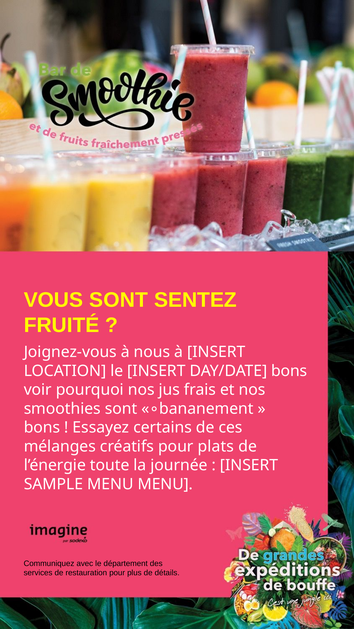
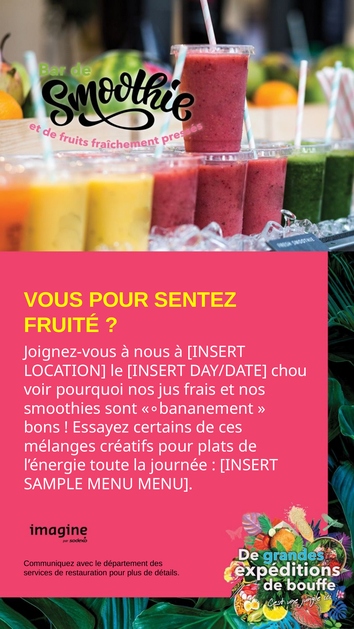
VOUS SONT: SONT -> POUR (119, 300)
DAY/DATE bons: bons -> chou (289, 371)
